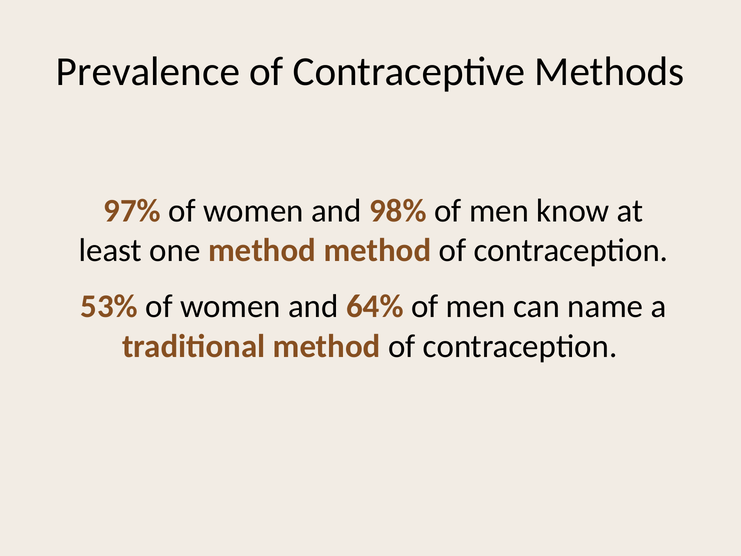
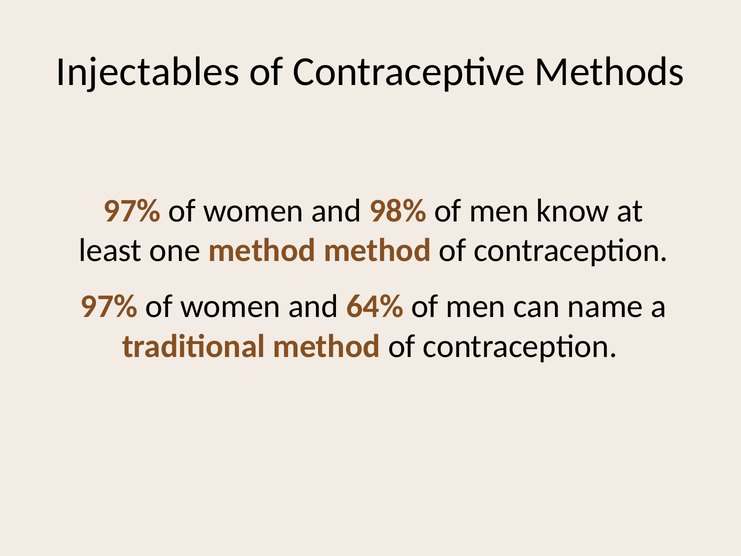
Prevalence: Prevalence -> Injectables (148, 71)
53%: 53% -> 97% (109, 306)
